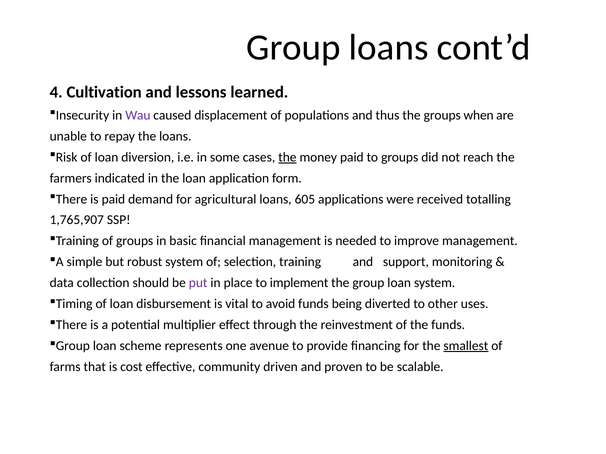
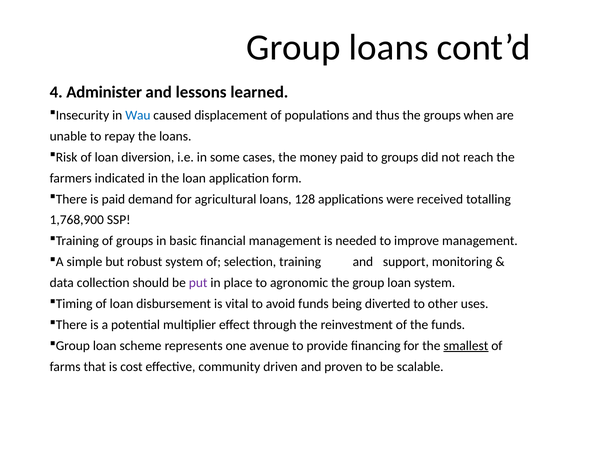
Cultivation: Cultivation -> Administer (104, 93)
Wau colour: purple -> blue (138, 115)
the underline: present -> none (287, 157)
605: 605 -> 128 (305, 199)
1,765,907: 1,765,907 -> 1,768,900 (77, 220)
implement: implement -> agronomic (299, 283)
